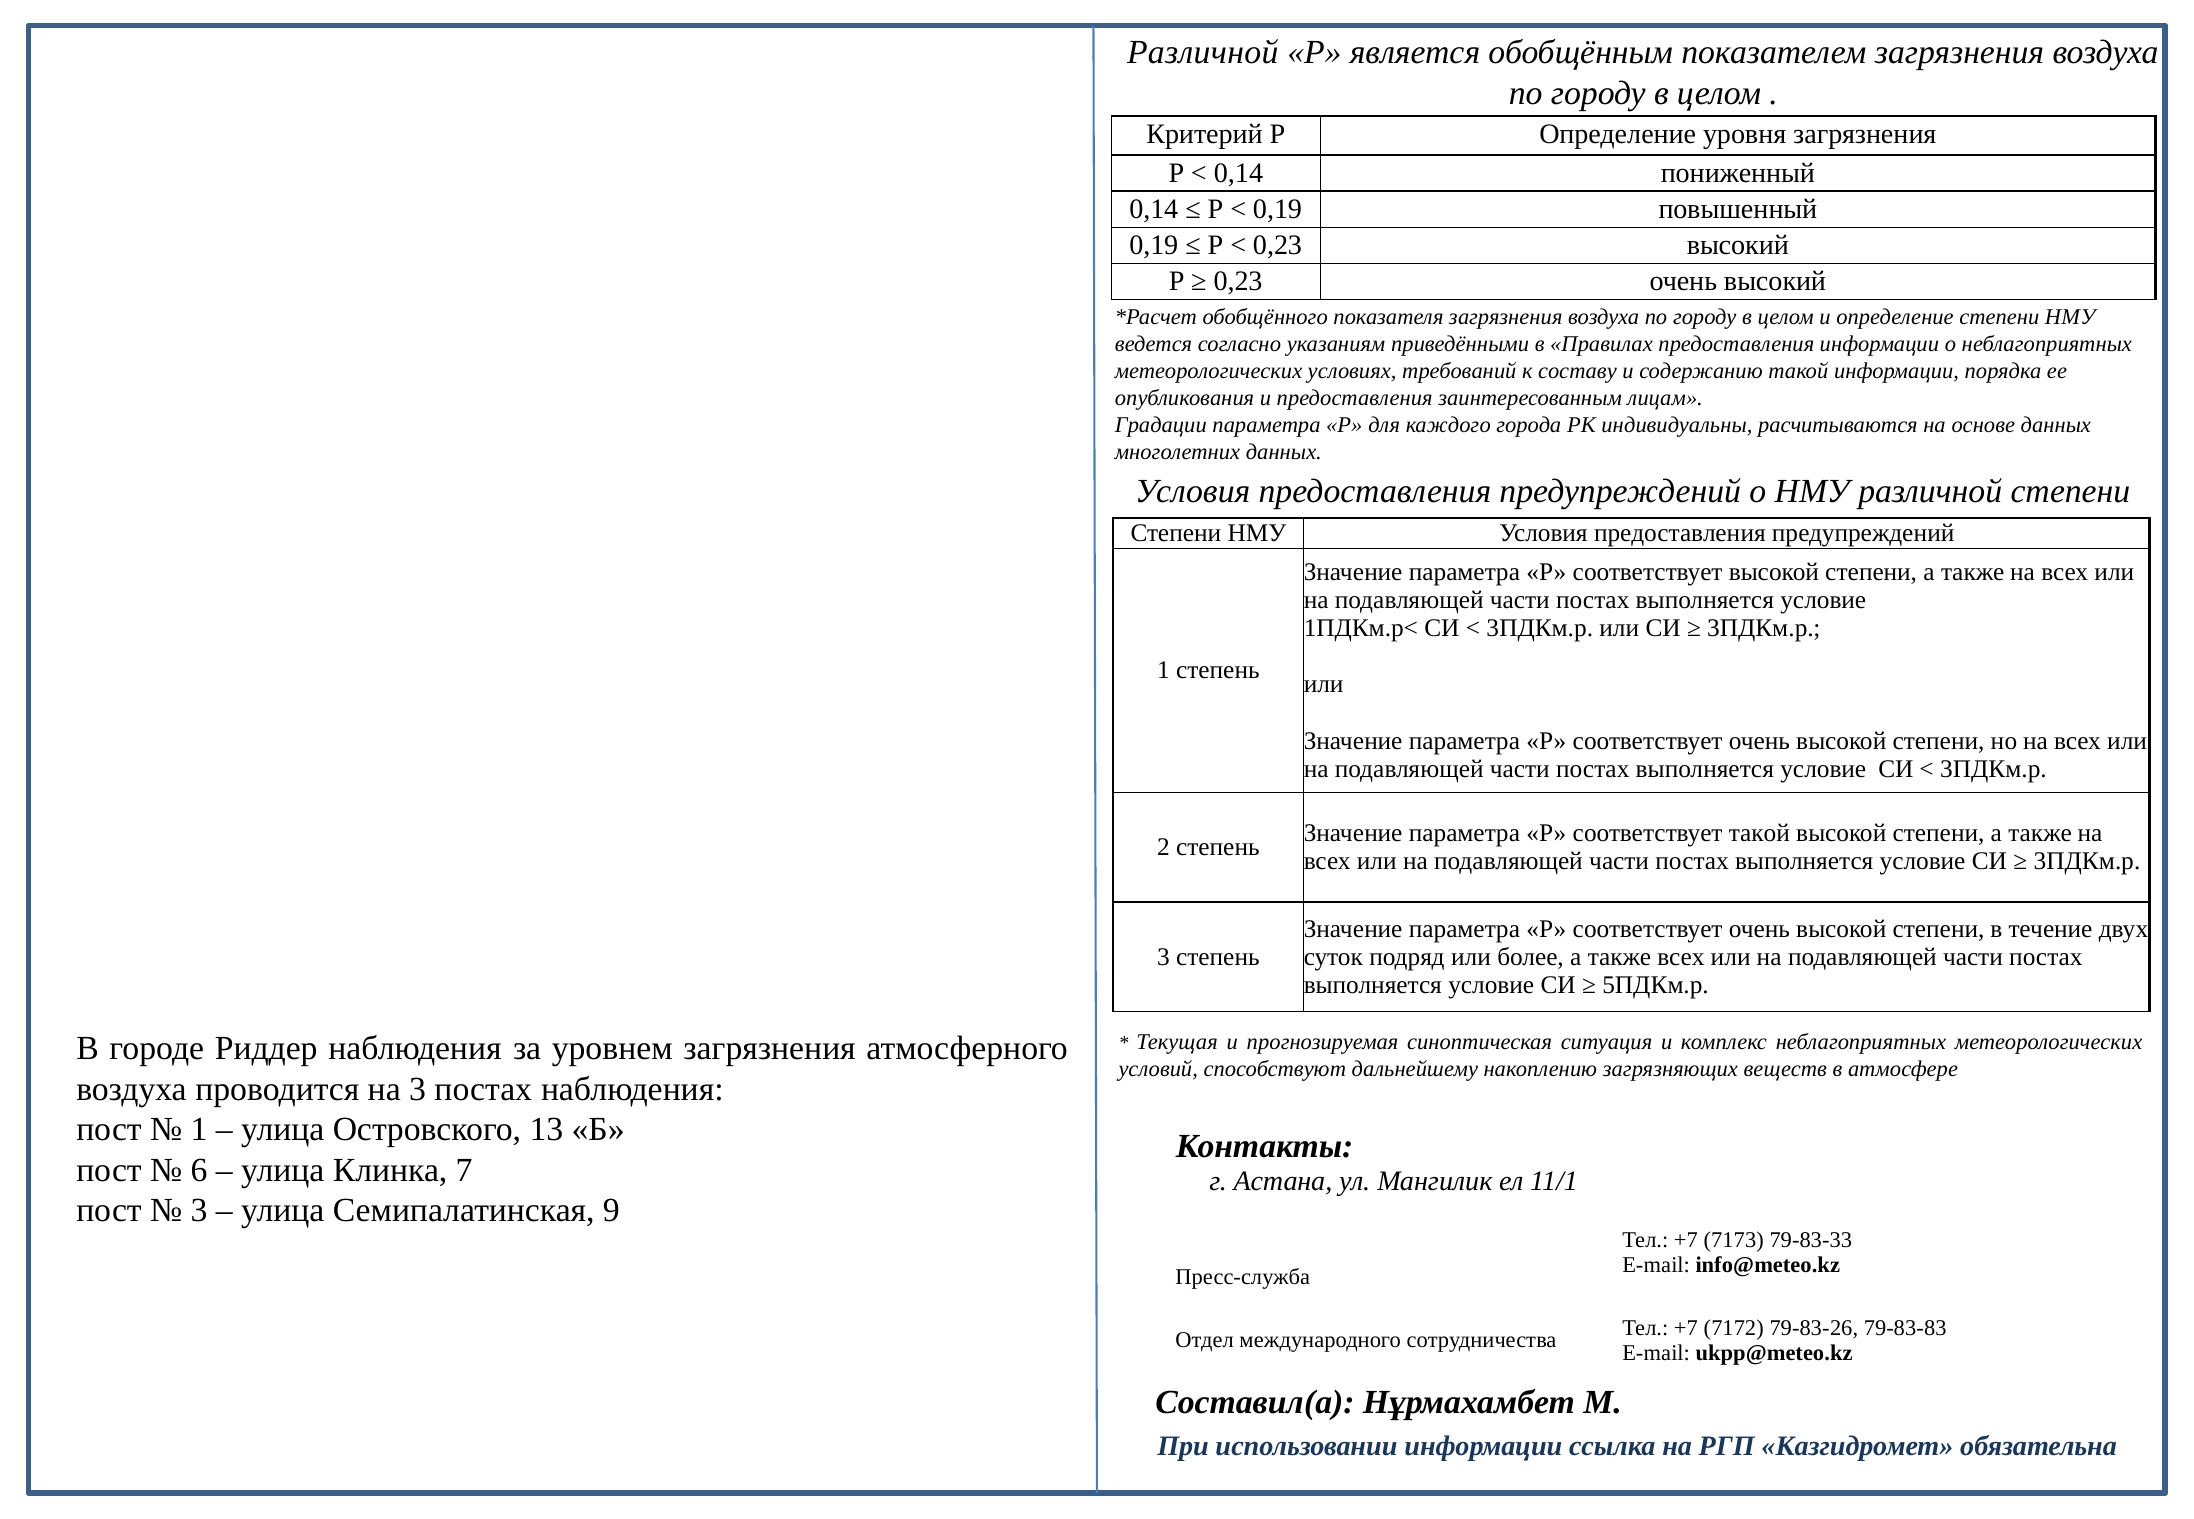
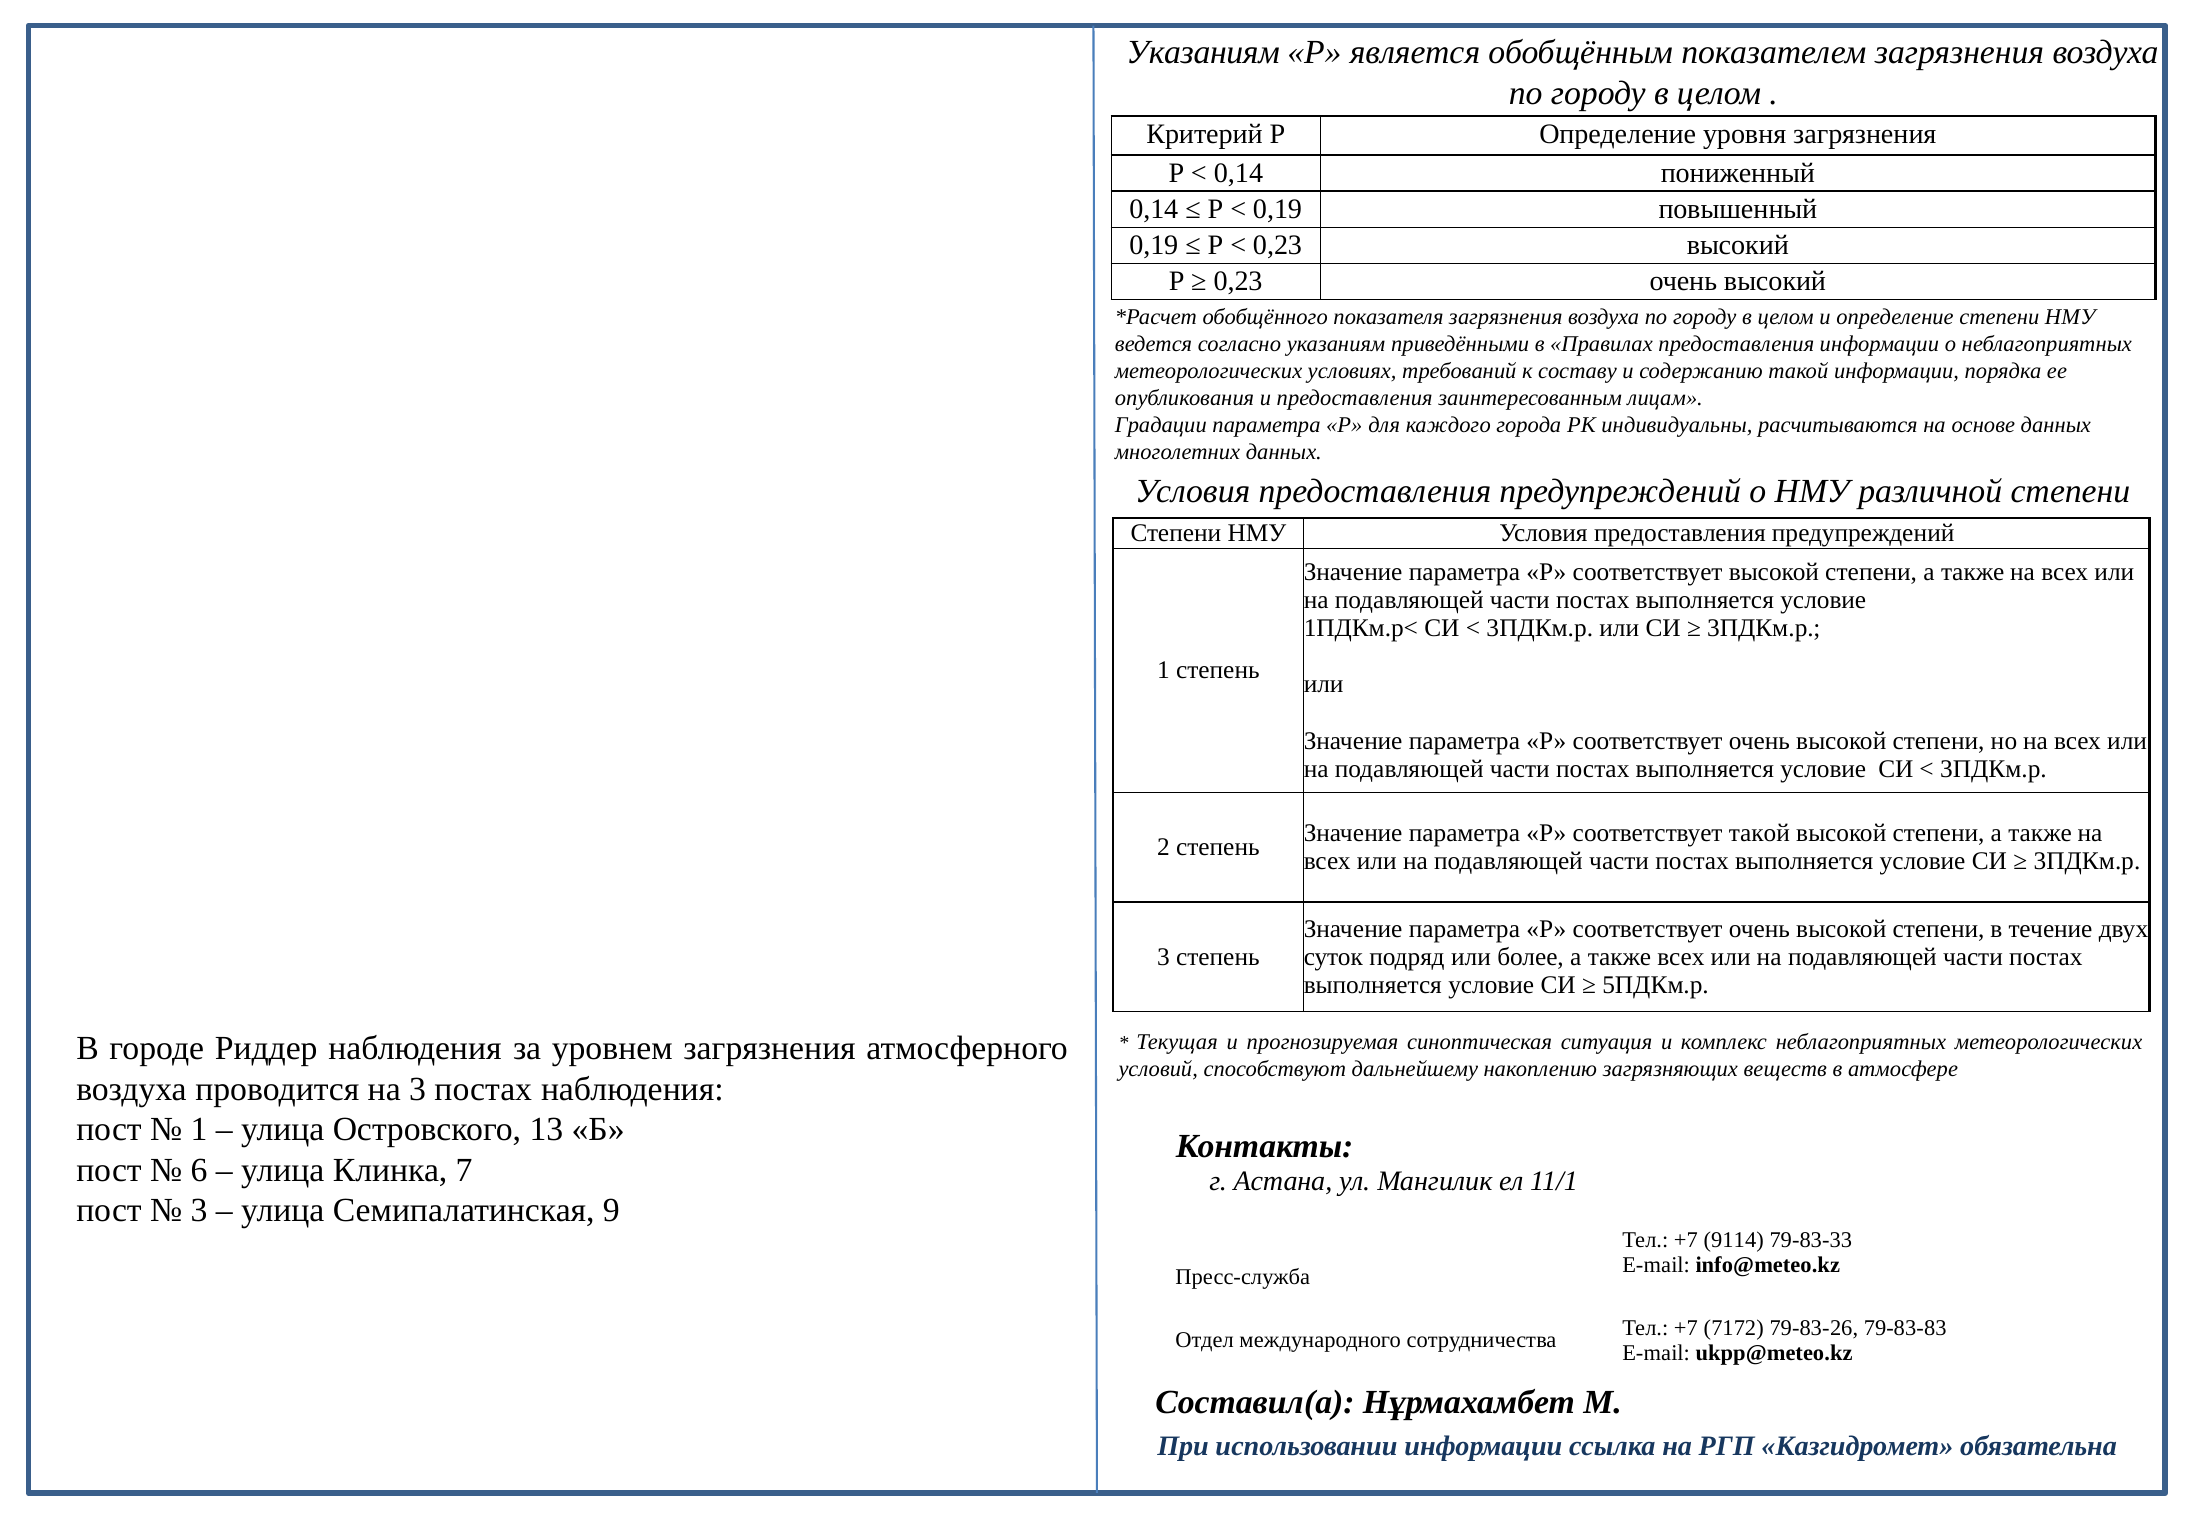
Различной: Различной -> Указаниям (1203, 53)
7173: 7173 -> 9114 (1734, 1240)
